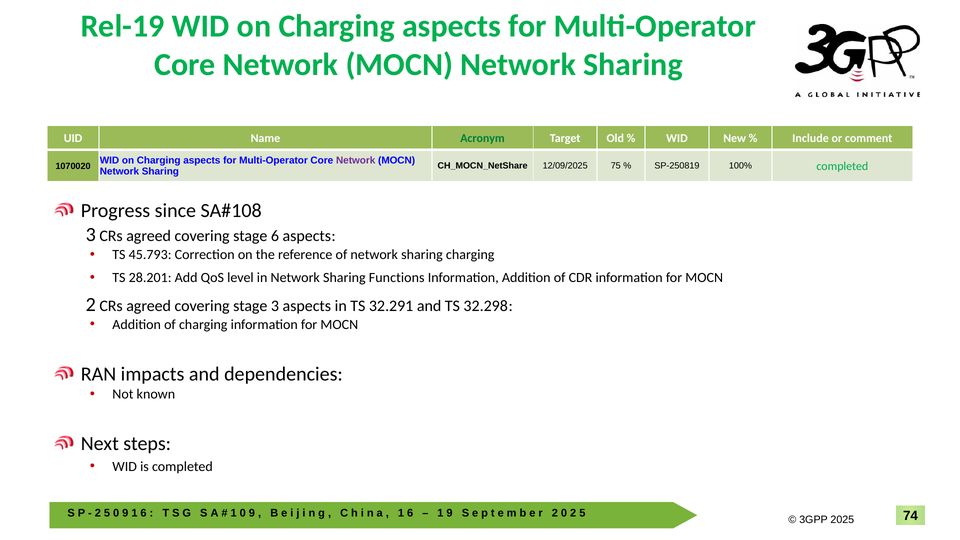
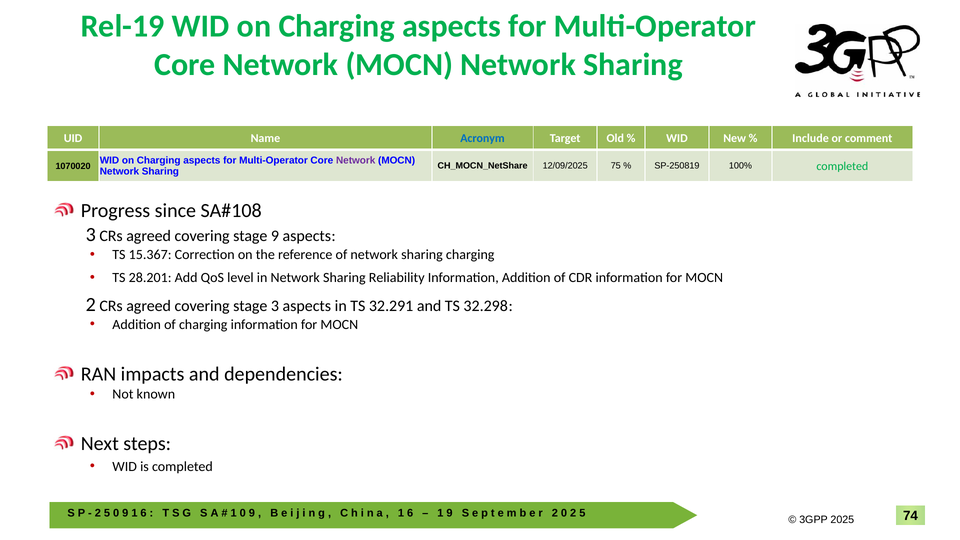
Acronym colour: green -> blue (483, 138)
stage 6: 6 -> 9 (275, 236)
45.793: 45.793 -> 15.367 (150, 255)
Functions: Functions -> Reliability (397, 278)
